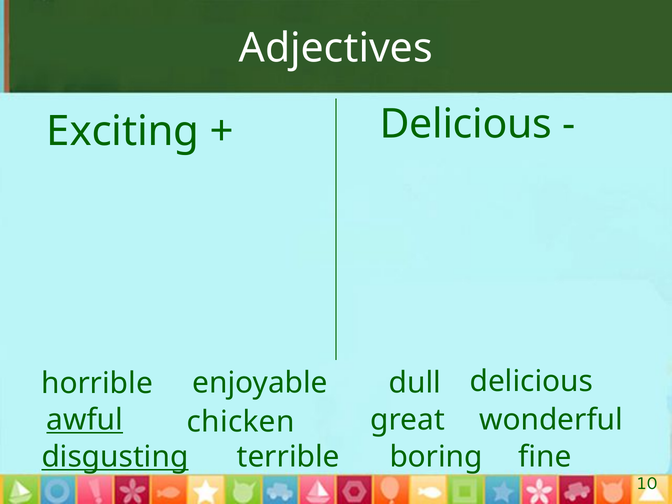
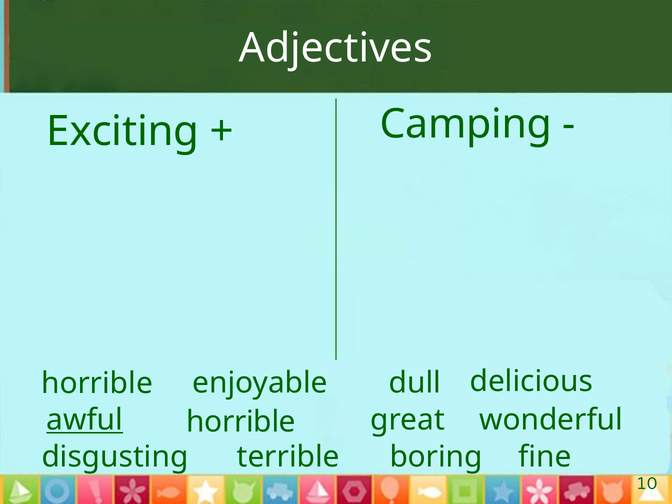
Delicious: Delicious -> Camping (466, 124)
chicken: chicken -> horrible (241, 422)
disgusting underline: present -> none (115, 457)
